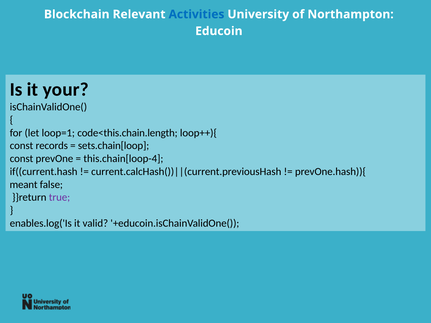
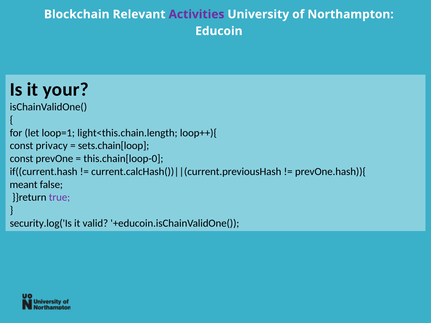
Activities colour: blue -> purple (197, 14)
code<this.chain.length: code<this.chain.length -> light<this.chain.length (127, 133)
records: records -> privacy (52, 146)
this.chain[loop-4: this.chain[loop-4 -> this.chain[loop-0 (123, 159)
enables.log('Is: enables.log('Is -> security.log('Is (41, 223)
